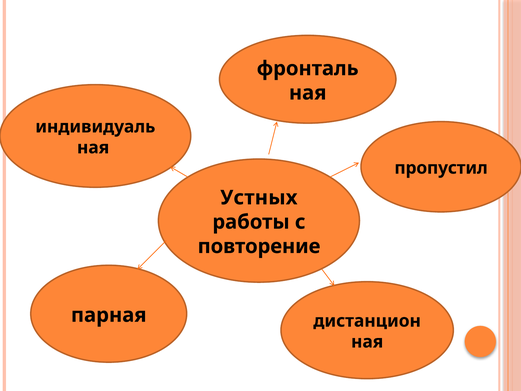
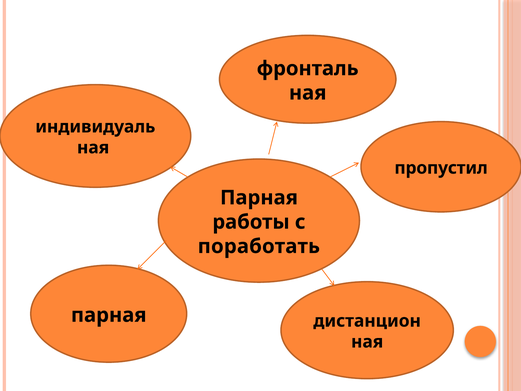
Устных: Устных -> Парная (259, 198)
повторение: повторение -> поработать (259, 246)
